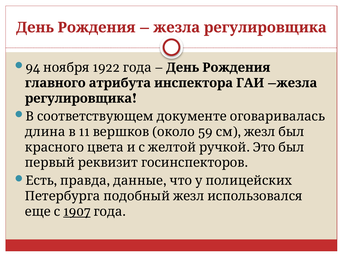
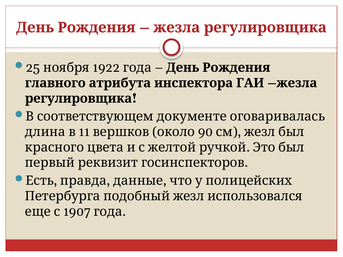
94: 94 -> 25 (33, 68)
59: 59 -> 90 (205, 132)
1907 underline: present -> none (77, 212)
